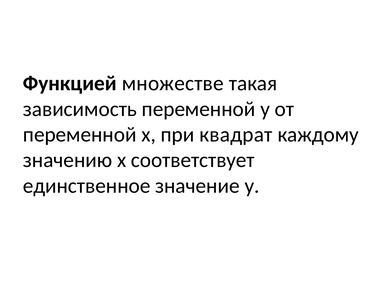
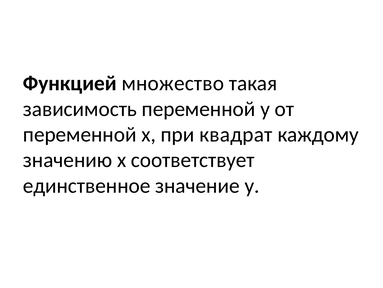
множестве: множестве -> множество (173, 83)
